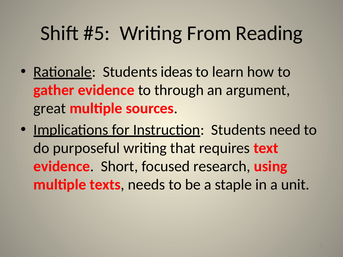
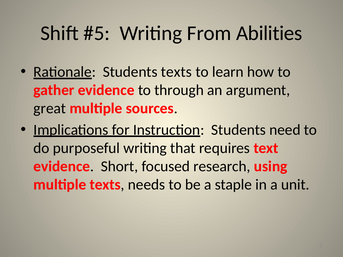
Reading: Reading -> Abilities (269, 33)
Students ideas: ideas -> texts (176, 72)
